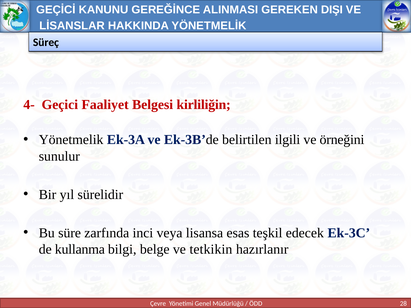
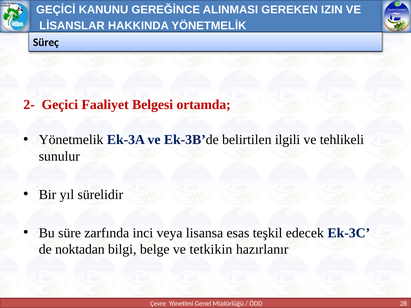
DIŞI: DIŞI -> IZIN (332, 10)
4-: 4- -> 2- (29, 105)
kirliliğin: kirliliğin -> ortamda (204, 105)
örneğini: örneğini -> tehlikeli (342, 140)
kullanma: kullanma -> noktadan (80, 249)
